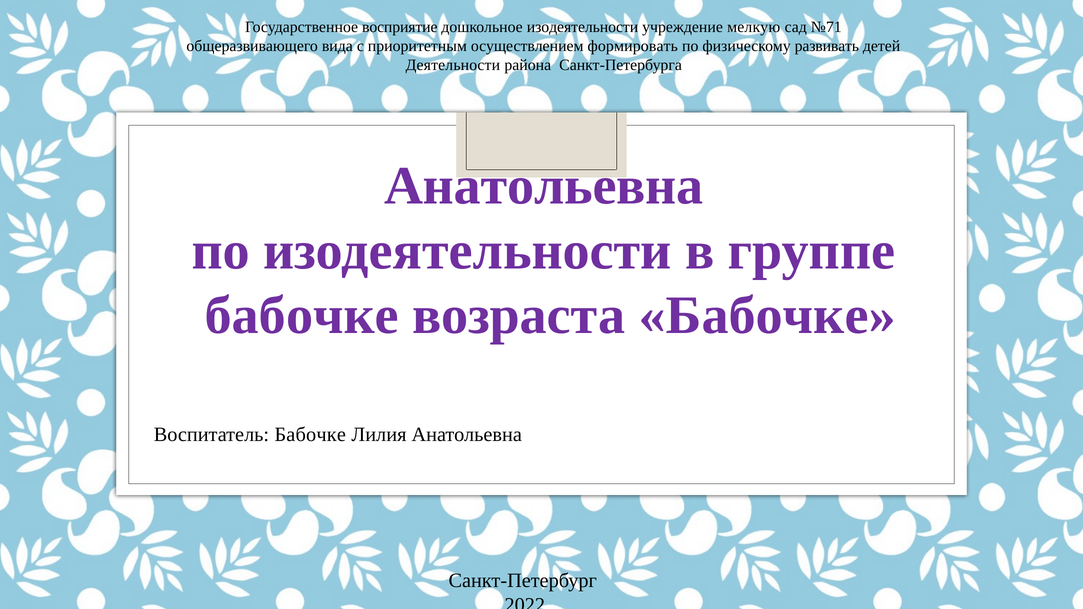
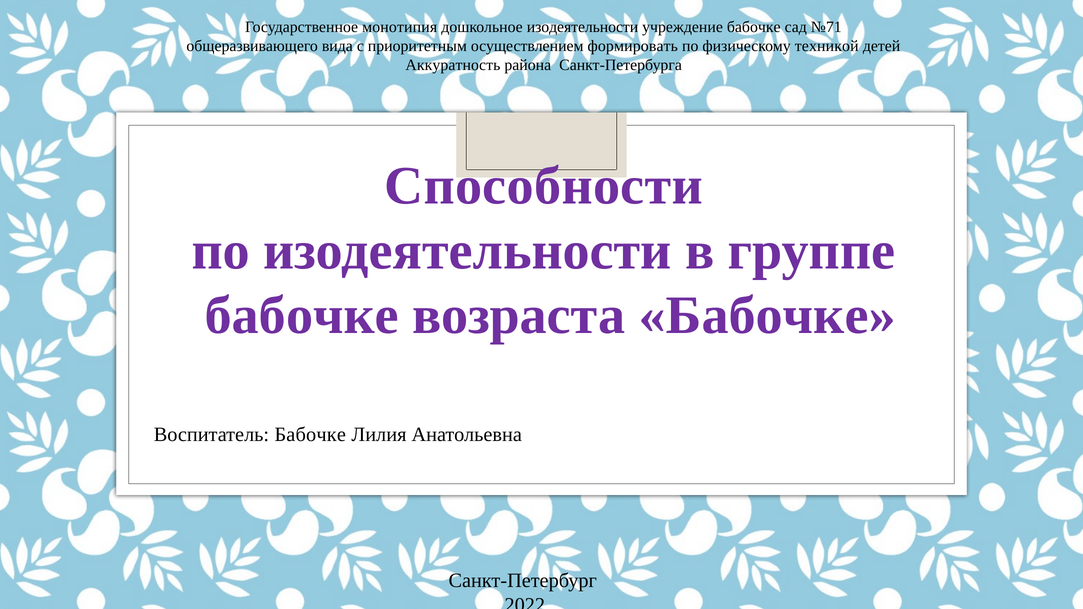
восприятие: восприятие -> монотипия (400, 27)
учреждение мелкую: мелкую -> бабочке (754, 27)
развивать: развивать -> техникой (827, 46)
Деятельности: Деятельности -> Аккуратность (453, 65)
Анатольевна: Анатольевна -> Способности (543, 186)
